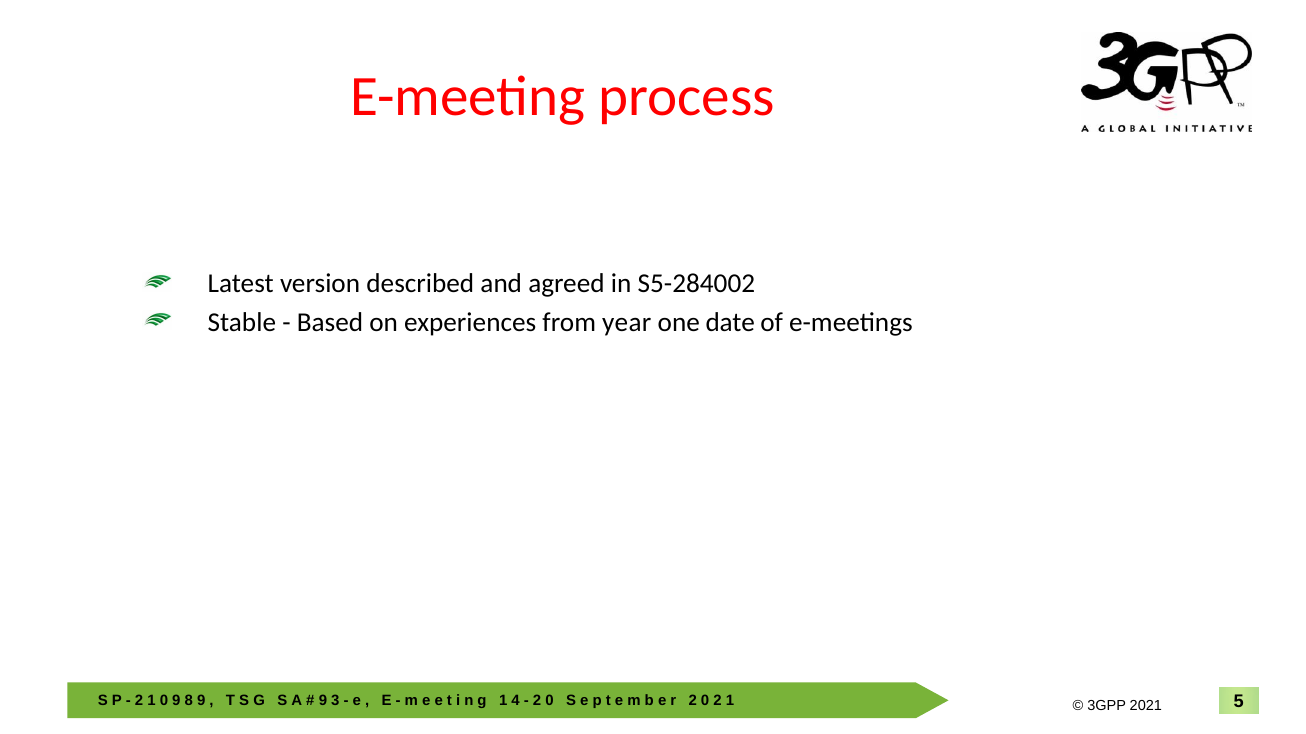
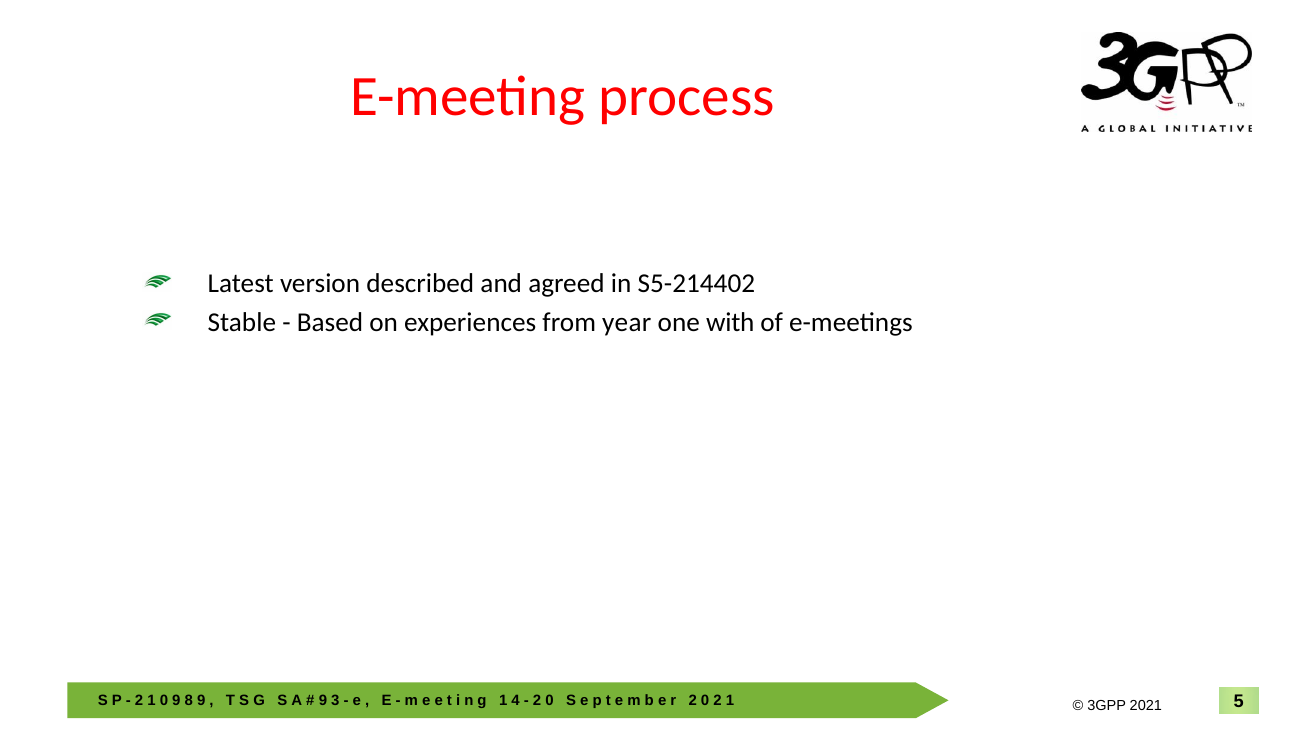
S5-284002: S5-284002 -> S5-214402 (696, 284)
date: date -> with (730, 322)
